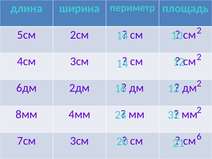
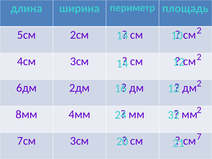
6: 6 -> 7 (199, 137)
